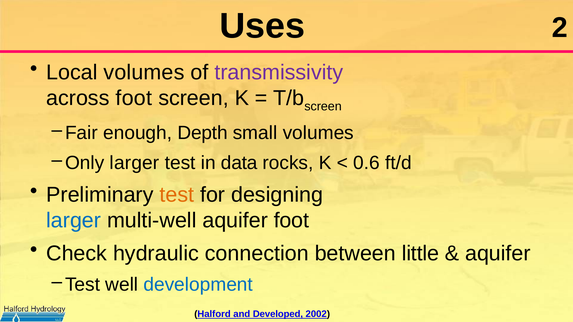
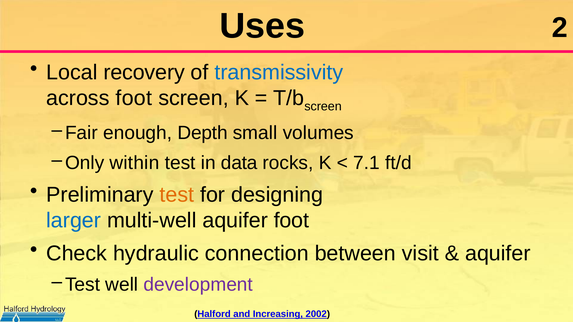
Local volumes: volumes -> recovery (144, 72)
transmissivity colour: purple -> blue (279, 72)
Only larger: larger -> within (134, 163)
0.6: 0.6 -> 7.1 (367, 163)
little: little -> visit (420, 254)
development colour: blue -> purple (198, 285)
Developed: Developed -> Increasing (278, 314)
